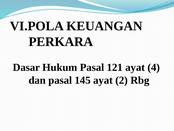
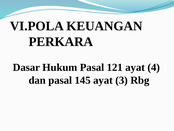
2: 2 -> 3 (122, 80)
